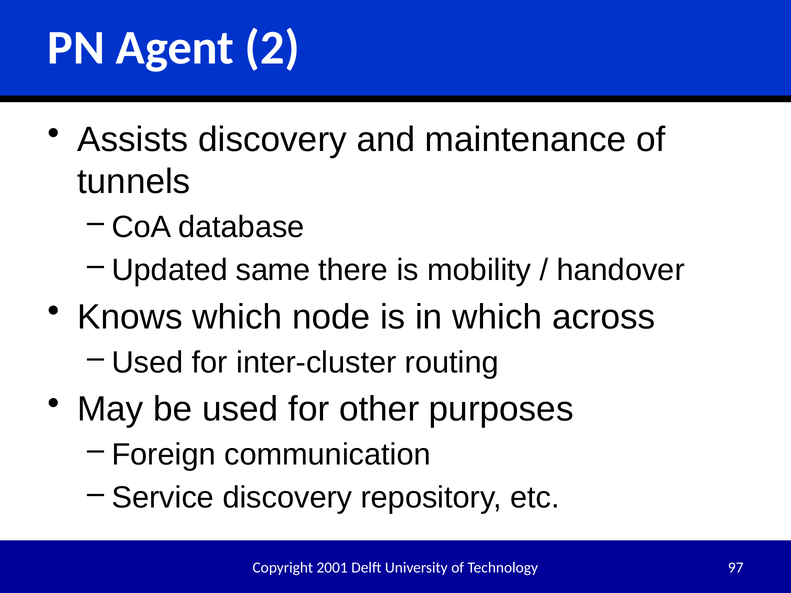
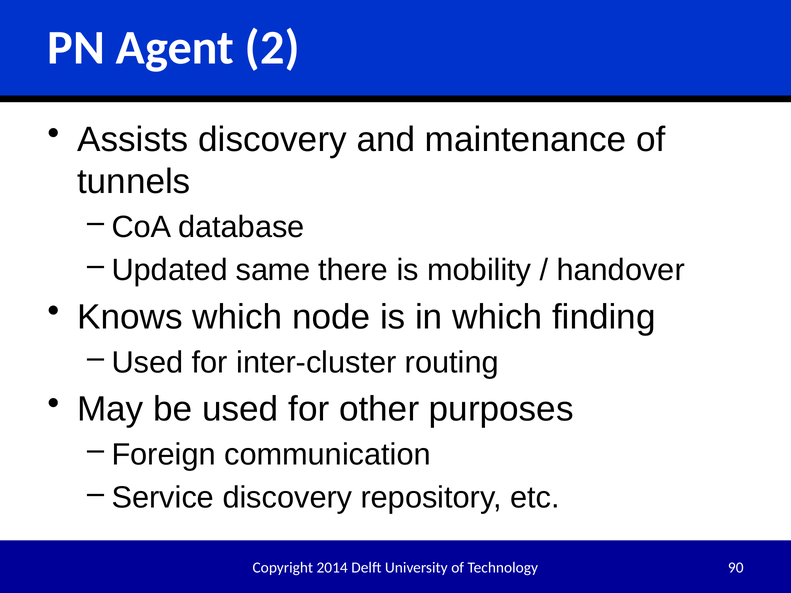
across: across -> finding (604, 317)
2001: 2001 -> 2014 (332, 568)
97: 97 -> 90 (736, 568)
